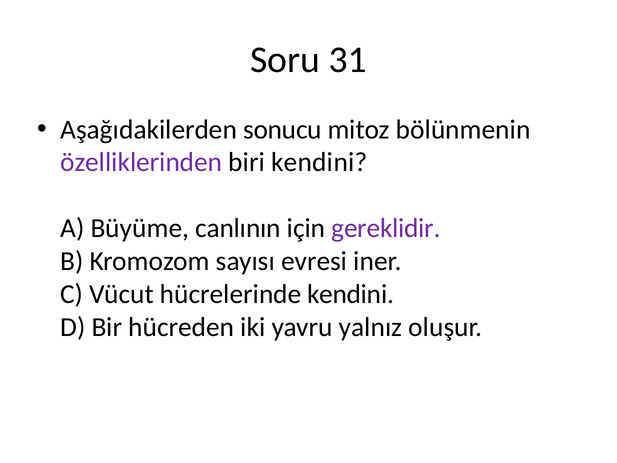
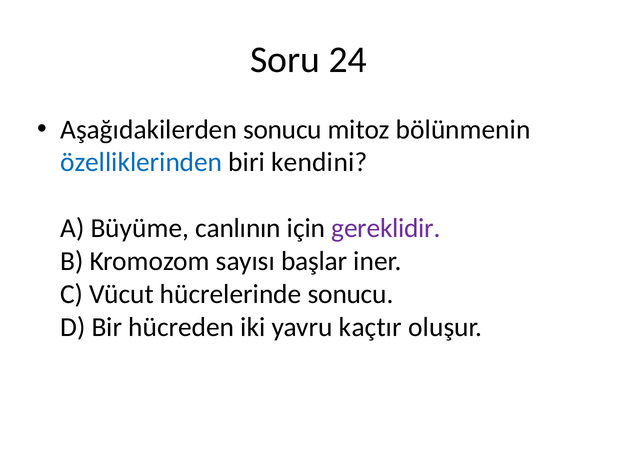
31: 31 -> 24 (348, 60)
özelliklerinden colour: purple -> blue (141, 162)
evresi: evresi -> başlar (314, 261)
hücrelerinde kendini: kendini -> sonucu (351, 294)
yalnız: yalnız -> kaçtır (370, 327)
